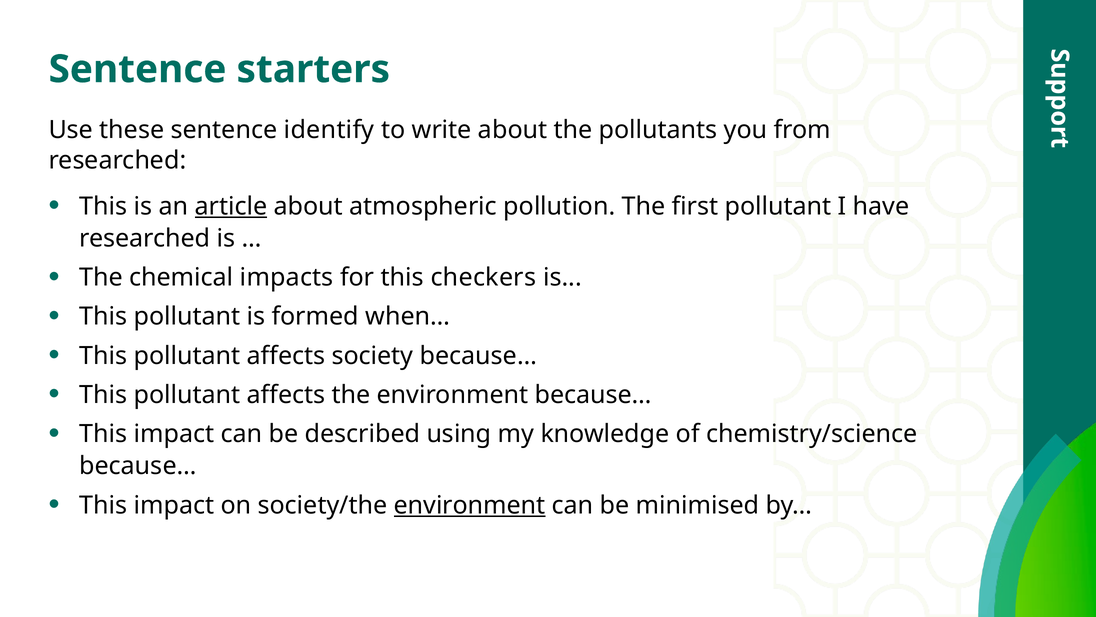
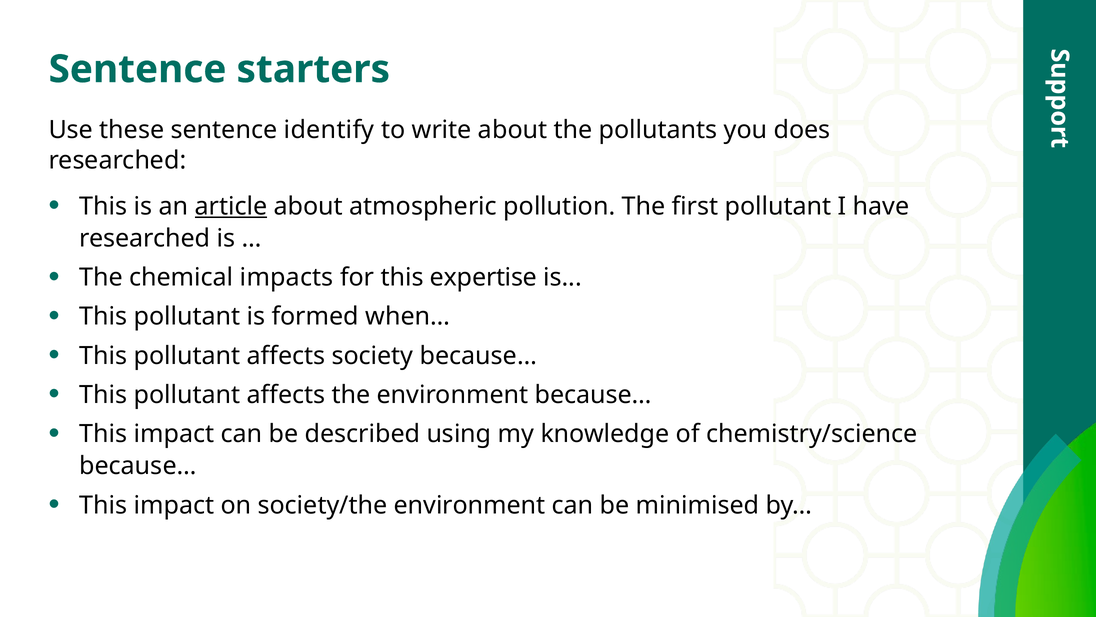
from: from -> does (802, 130)
checkers: checkers -> expertise (484, 277)
environment underline: present -> none (470, 505)
